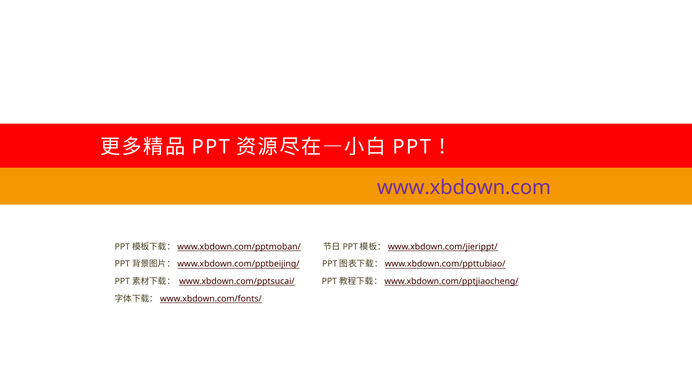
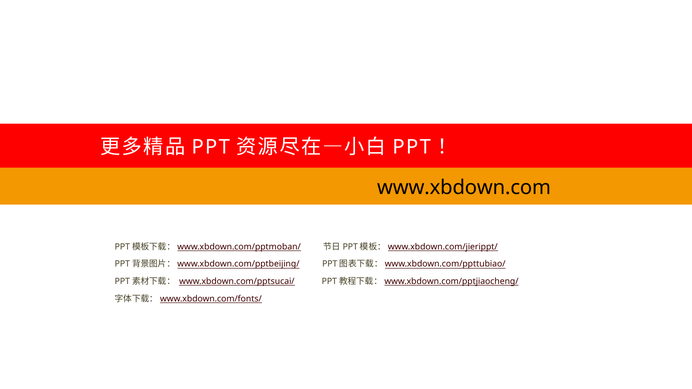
www.xbdown.com colour: purple -> black (464, 188)
